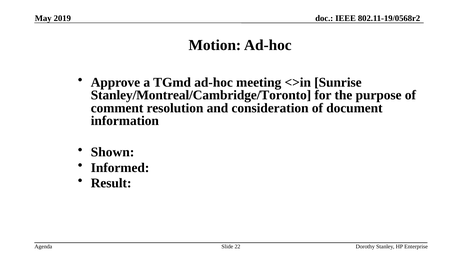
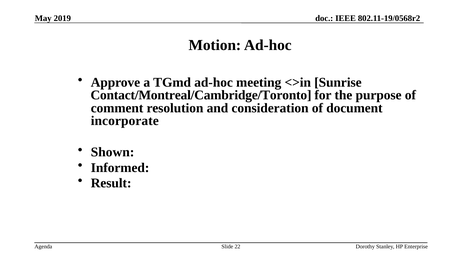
Stanley/Montreal/Cambridge/Toronto: Stanley/Montreal/Cambridge/Toronto -> Contact/Montreal/Cambridge/Toronto (201, 95)
information: information -> incorporate (125, 121)
